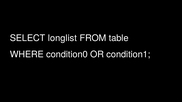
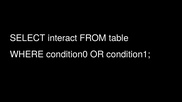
longlist: longlist -> interact (62, 38)
